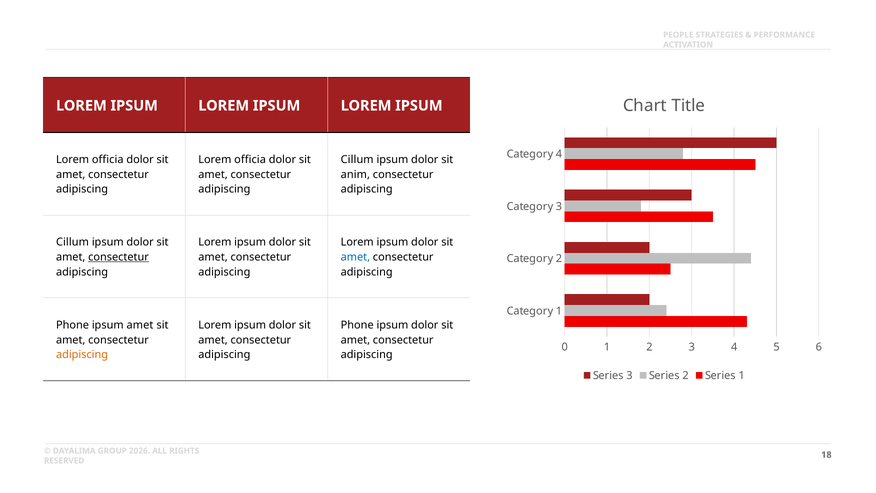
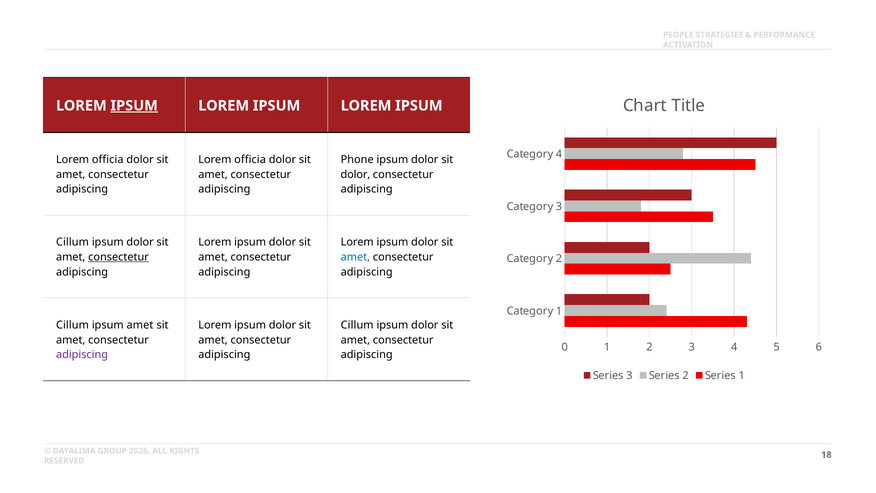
IPSUM underline: none -> present (134, 106)
Cillum: Cillum -> Phone (357, 159)
anim: anim -> dolor (355, 174)
Phone: Phone -> Cillum (72, 325)
Phone: Phone -> Cillum (357, 325)
adipiscing colour: orange -> purple (82, 355)
